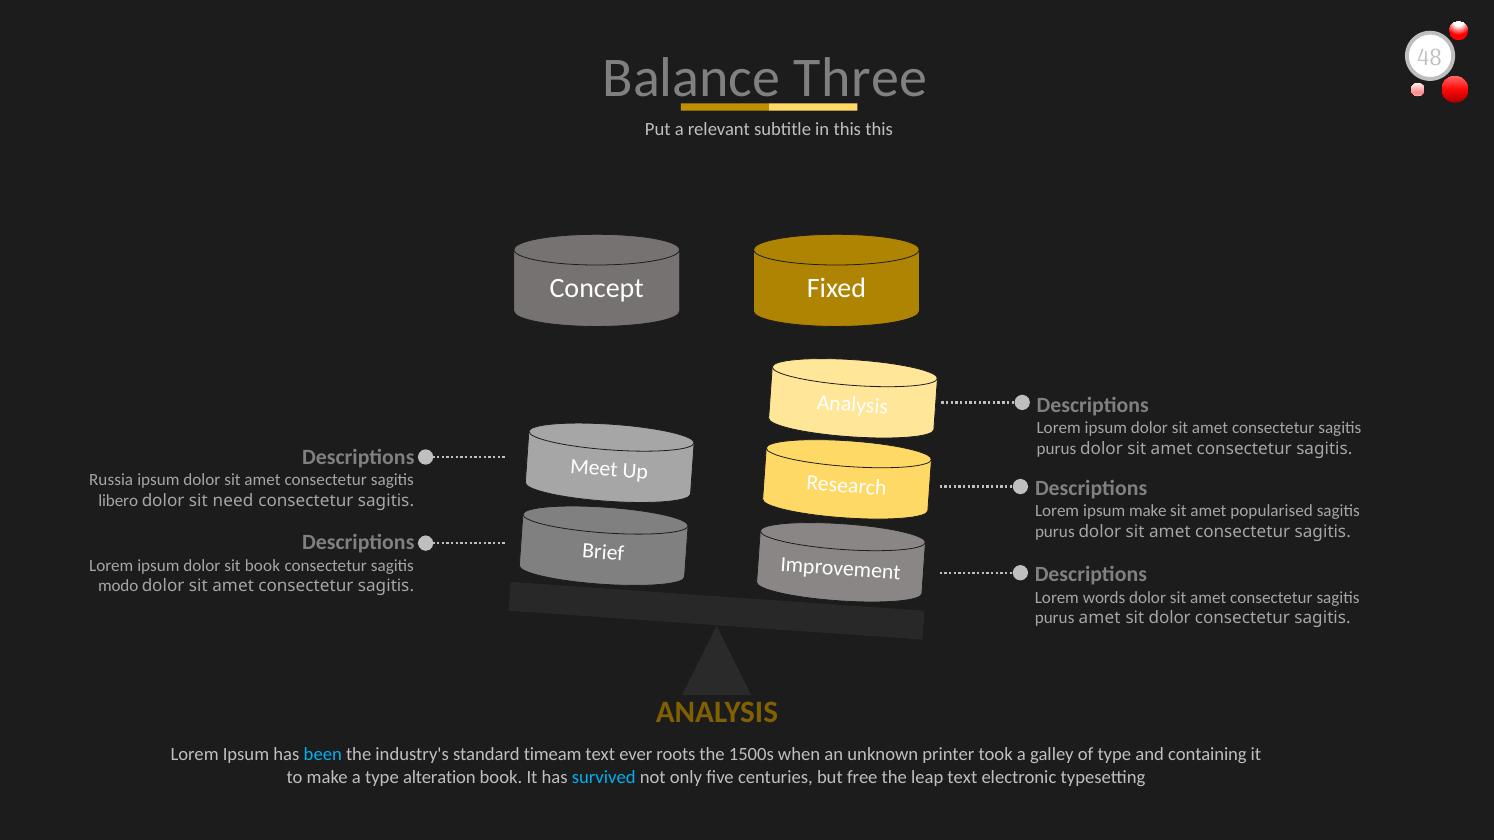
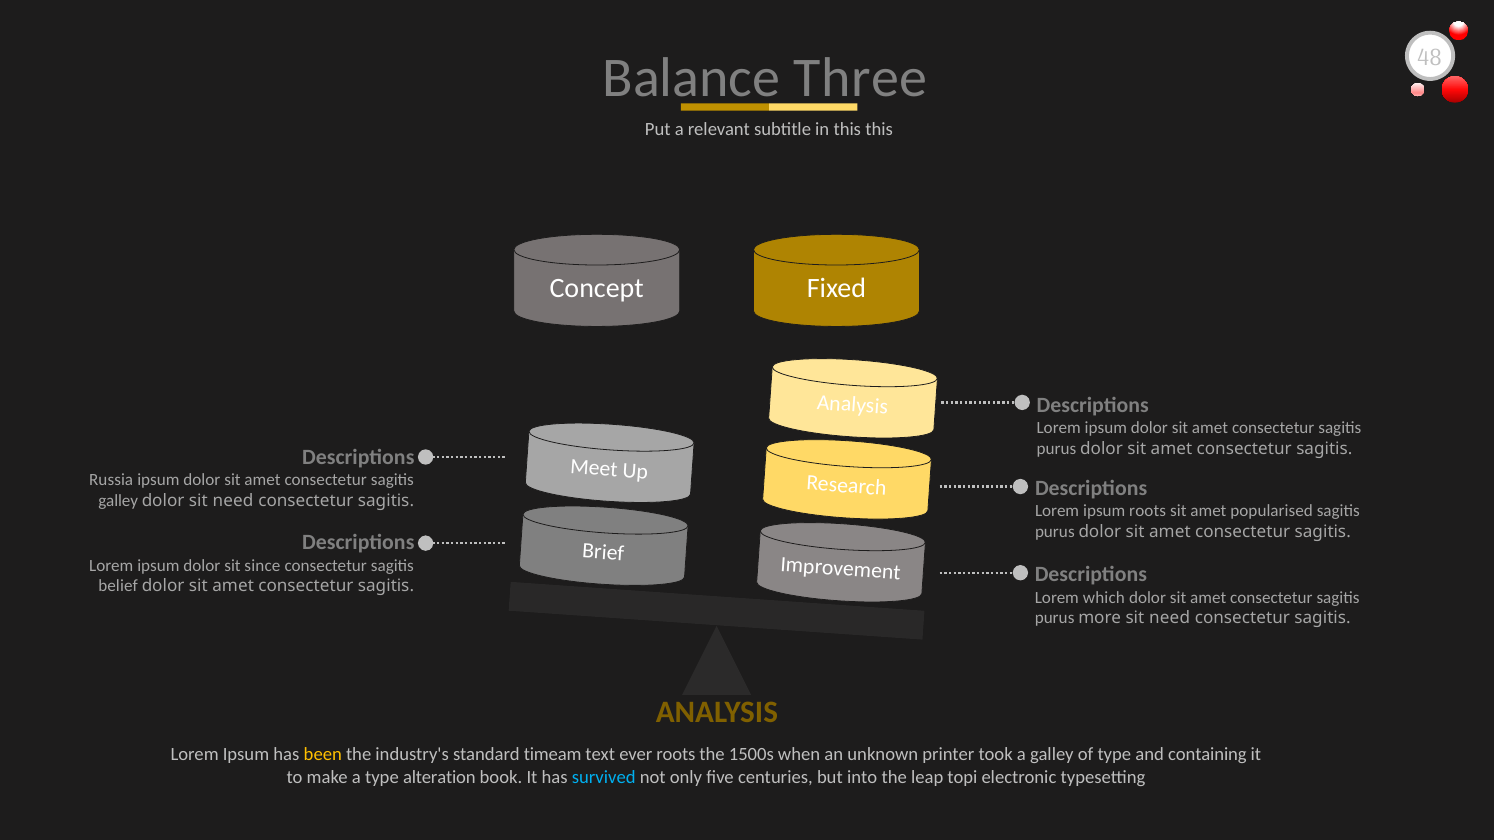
libero: libero -> galley (118, 501)
ipsum make: make -> roots (1148, 511)
sit book: book -> since (262, 566)
modo: modo -> belief (118, 586)
words: words -> which (1104, 598)
purus amet: amet -> more (1100, 619)
dolor: dolor -> need (1170, 619)
been colour: light blue -> yellow (323, 755)
free: free -> into (862, 777)
leap text: text -> topi (962, 777)
